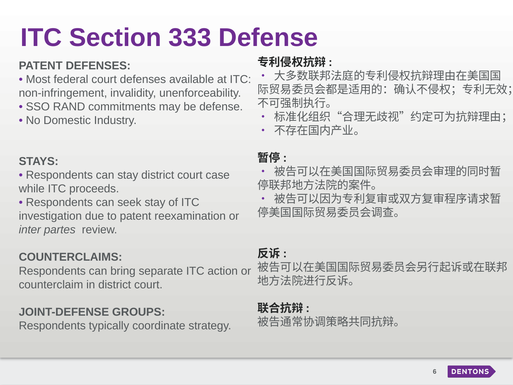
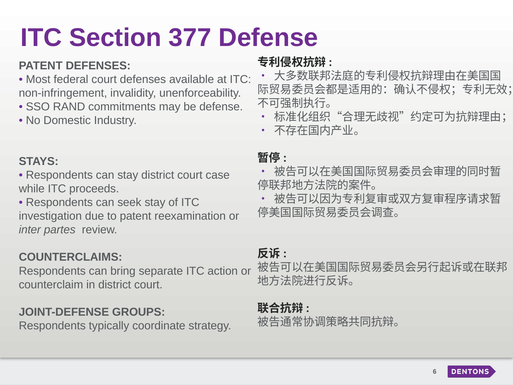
333: 333 -> 377 (190, 38)
